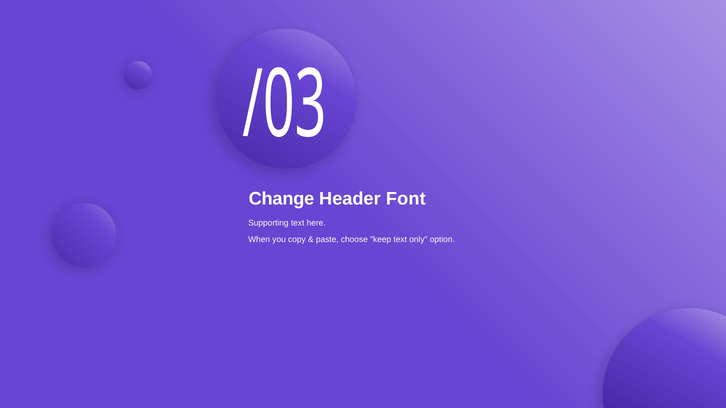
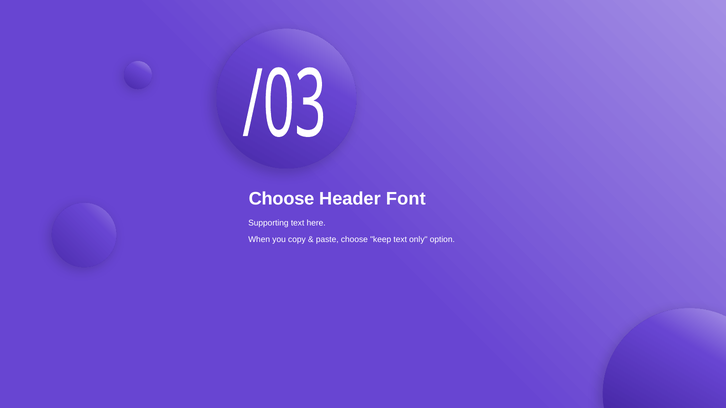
Change: Change -> Choose (281, 199)
